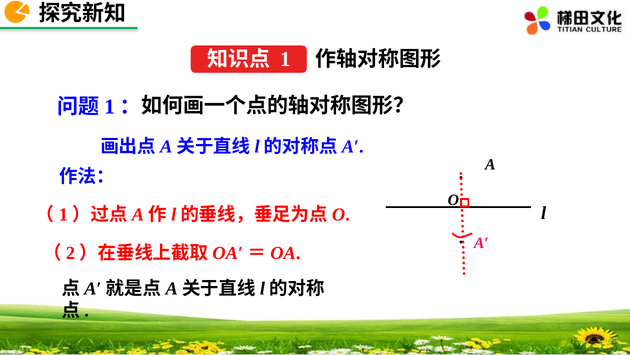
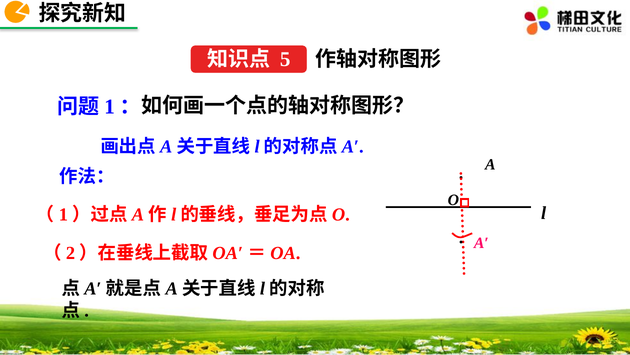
1: 1 -> 5 (285, 59)
